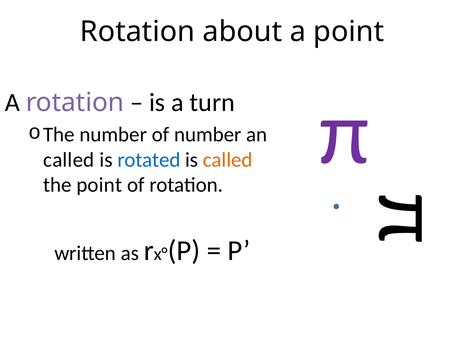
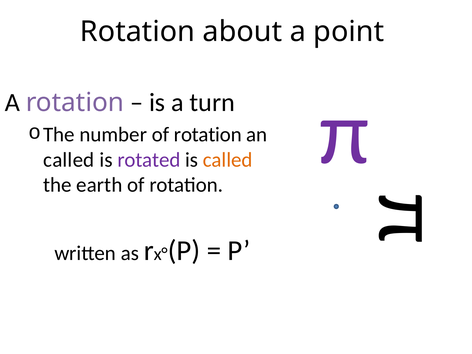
number of number: number -> rotation (208, 135)
rotated colour: blue -> purple (149, 160)
the point: point -> earth (99, 185)
